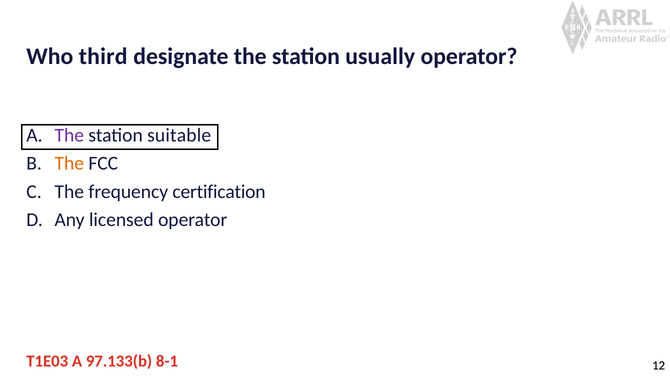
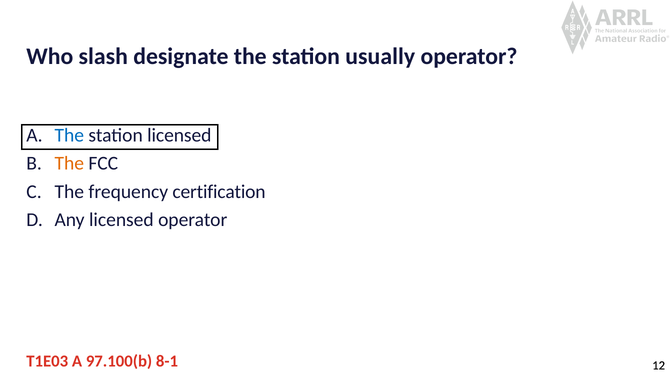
third: third -> slash (103, 56)
The colour: purple -> blue (69, 135)
station suitable: suitable -> licensed (179, 135)
97.133(b: 97.133(b -> 97.100(b (119, 361)
